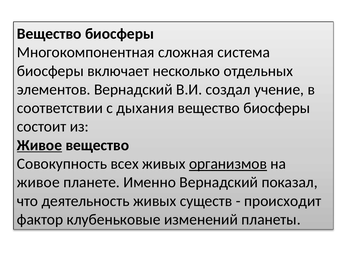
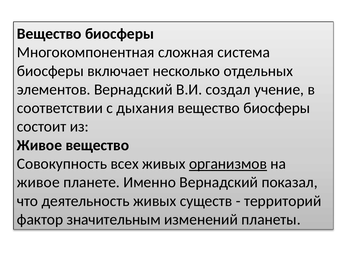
Живое underline: present -> none (39, 145)
происходит: происходит -> территорий (283, 200)
клубеньковые: клубеньковые -> значительным (114, 219)
